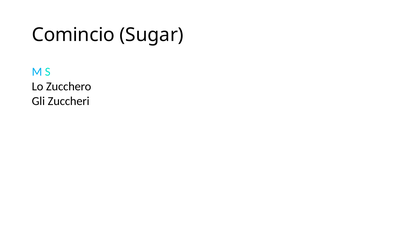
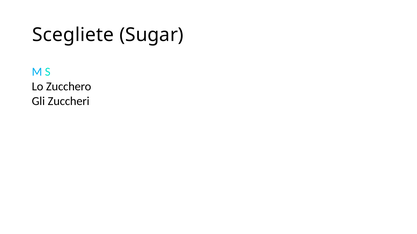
Comincio: Comincio -> Scegliete (73, 35)
